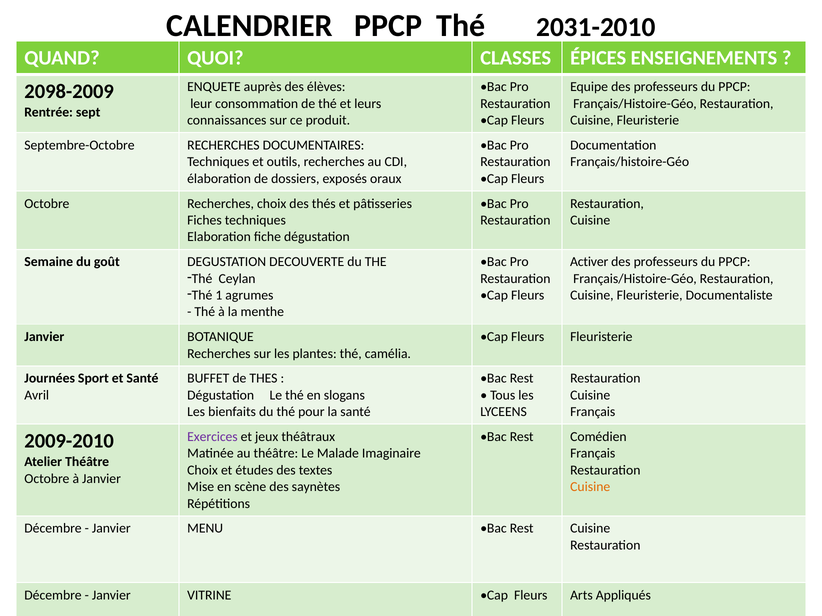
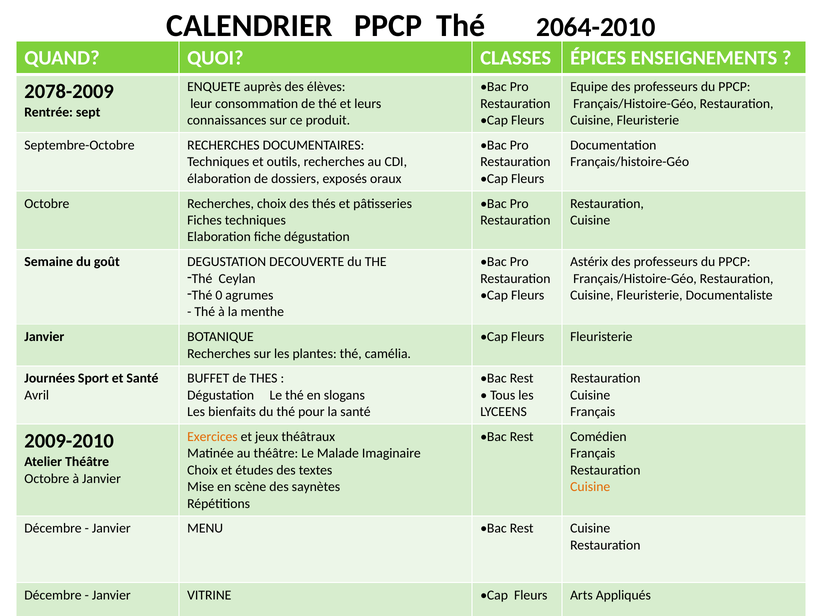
2031-2010: 2031-2010 -> 2064-2010 (596, 27)
2098-2009: 2098-2009 -> 2078-2009 (69, 91)
Activer: Activer -> Astérix (589, 262)
1: 1 -> 0 (219, 295)
Exercices colour: purple -> orange (212, 437)
